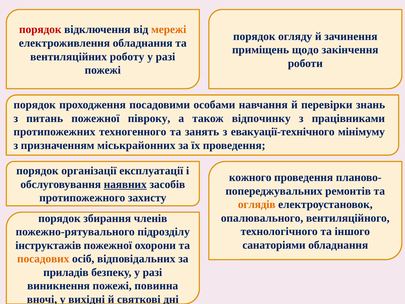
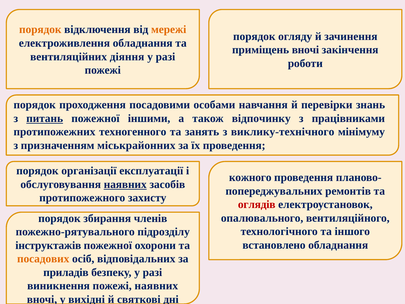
порядок colour: red -> orange (40, 30)
приміщень щодо: щодо -> вночі (305, 50)
роботу: роботу -> діяння (127, 57)
питань underline: none -> present (45, 118)
півроку: півроку -> іншими (149, 118)
евакуації-технічного: евакуації-технічного -> виклику-технічного (283, 132)
оглядів colour: orange -> red (257, 204)
санаторіями: санаторіями -> встановлено (274, 245)
пожежі повинна: повинна -> наявних (156, 286)
